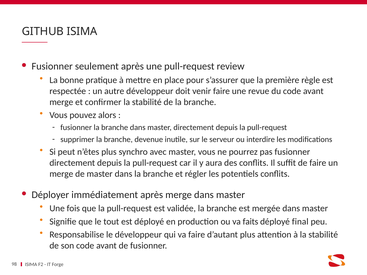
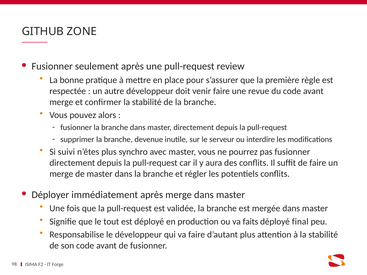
GITHUB ISIMA: ISIMA -> ZONE (82, 31)
peut: peut -> suivi (66, 152)
